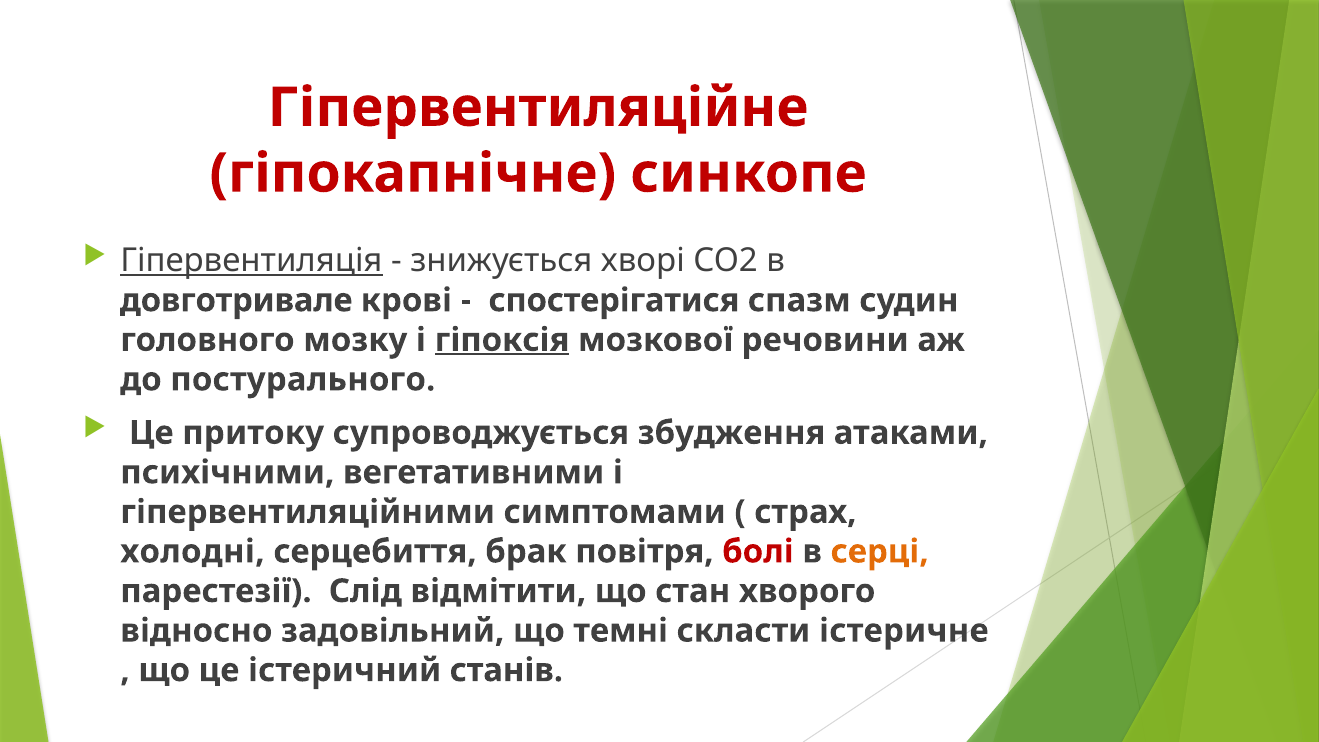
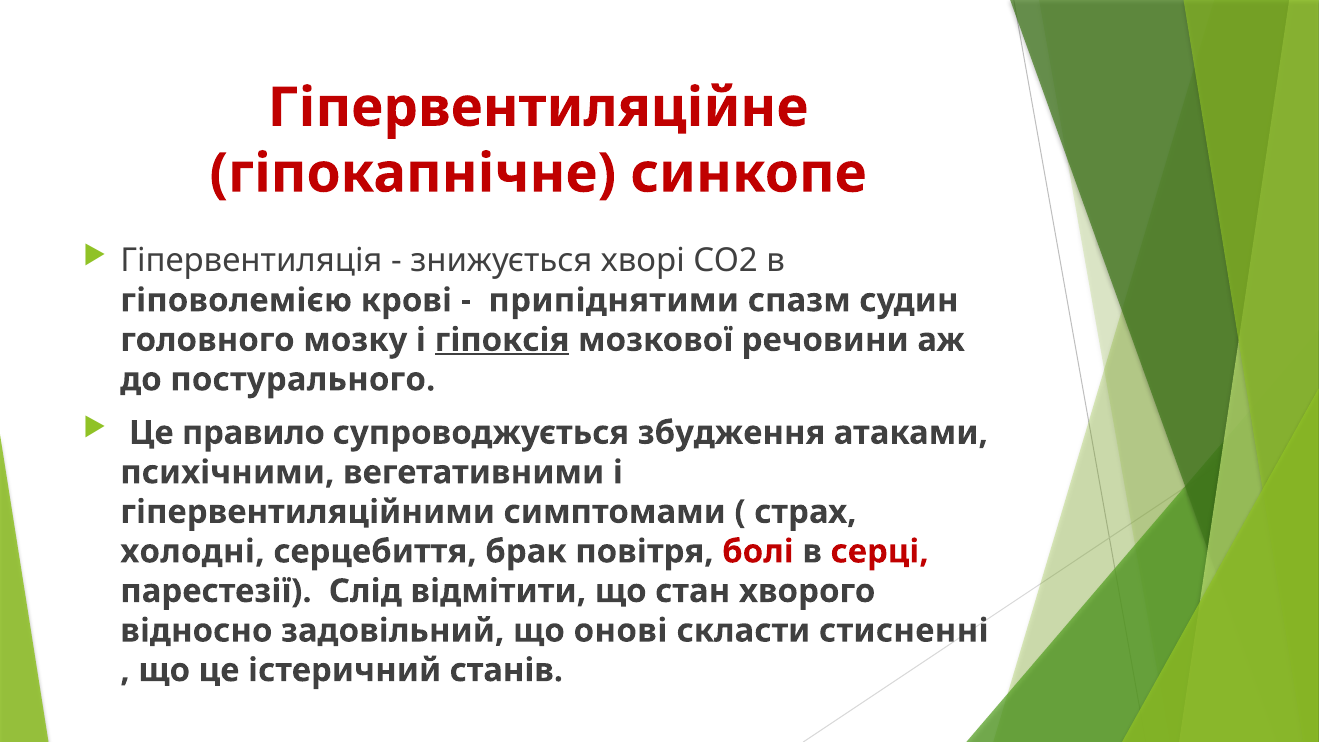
Гіпервентиляція underline: present -> none (251, 261)
довготривале: довготривале -> гіповолемією (236, 300)
спостерігатися: спостерігатися -> припіднятими (614, 300)
притоку: притоку -> правило (253, 433)
серці colour: orange -> red (880, 552)
темні: темні -> онові (621, 631)
істеричне: істеричне -> стисненні (904, 631)
